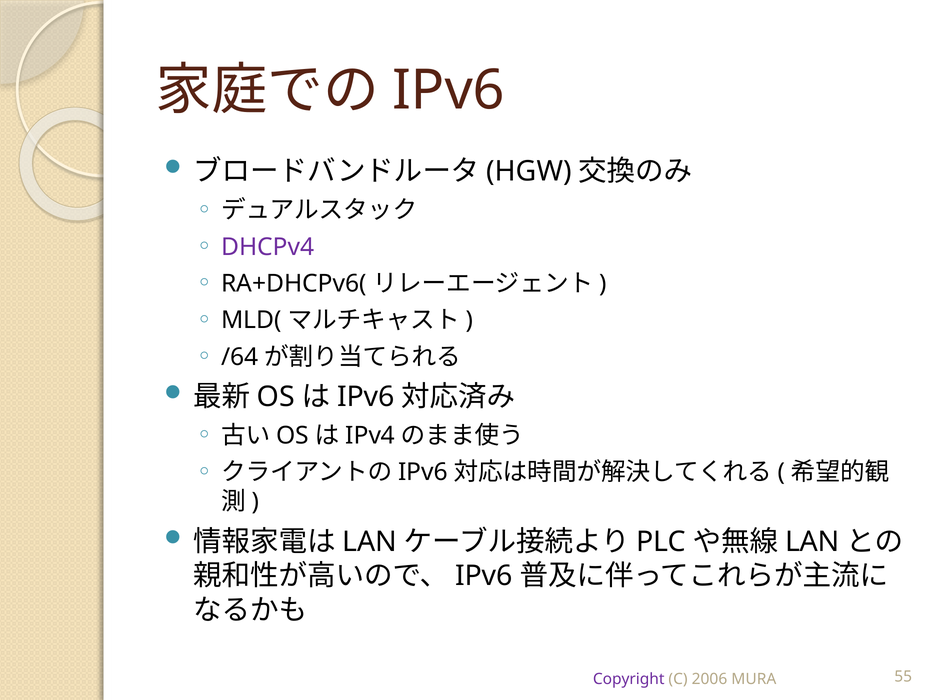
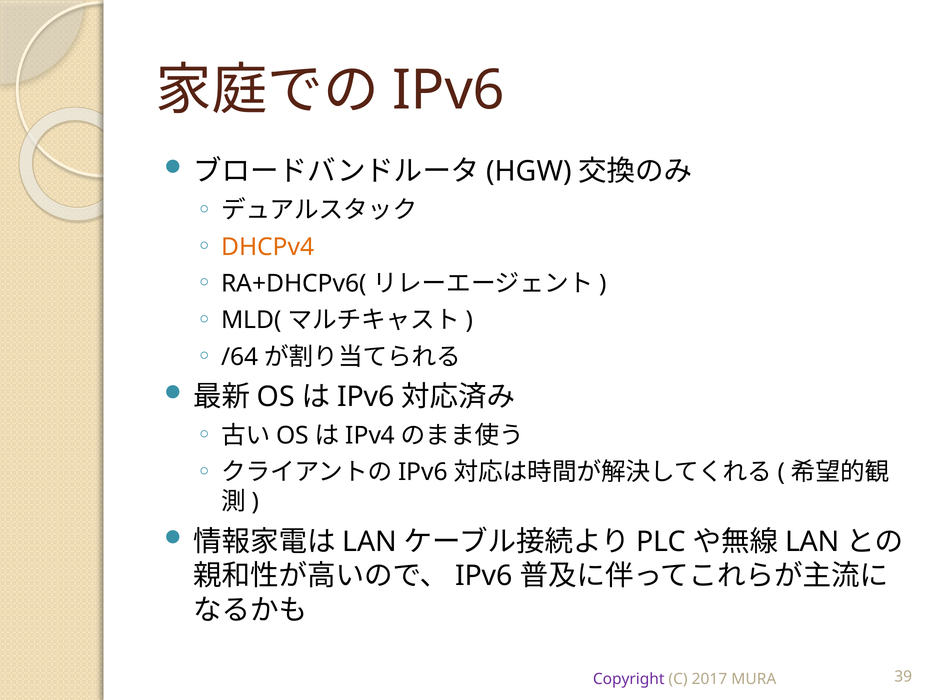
DHCPv4 colour: purple -> orange (268, 247)
2006: 2006 -> 2017 (709, 680)
55: 55 -> 39 (903, 677)
